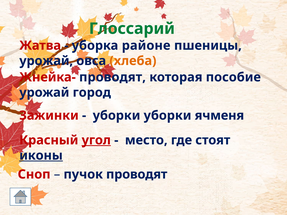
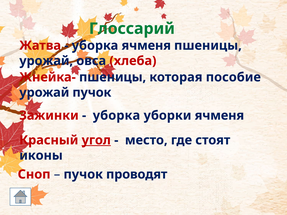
уборка районе: районе -> ячменя (146, 46)
хлеба colour: orange -> red (133, 61)
Жнейка- проводят: проводят -> пшеницы (113, 77)
урожай город: город -> пучок (92, 93)
уборки: уборки -> уборка (116, 116)
иконы underline: present -> none (41, 156)
